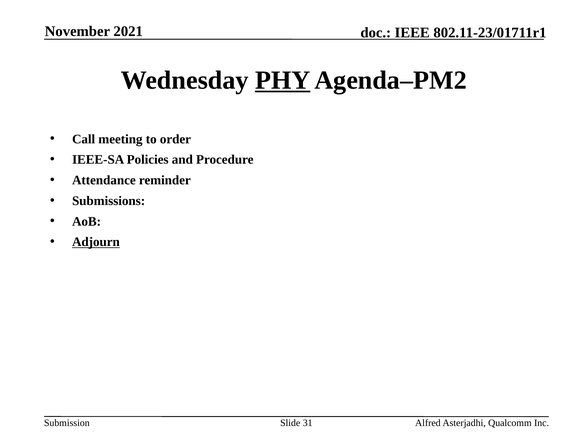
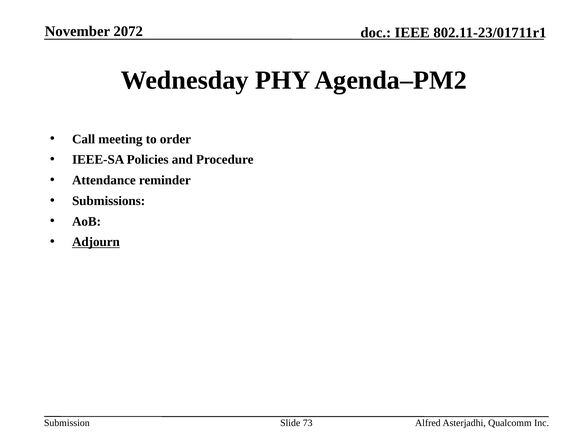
2021: 2021 -> 2072 (128, 31)
PHY underline: present -> none (283, 80)
31: 31 -> 73 (308, 423)
